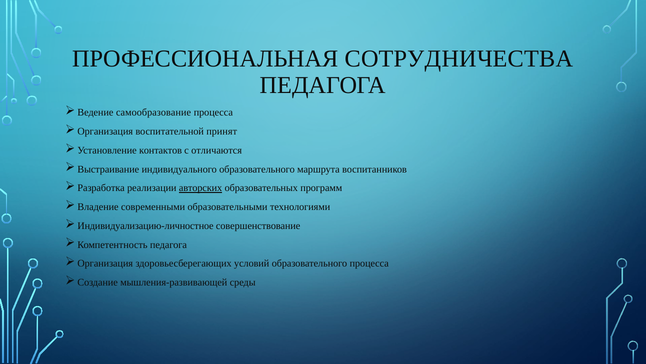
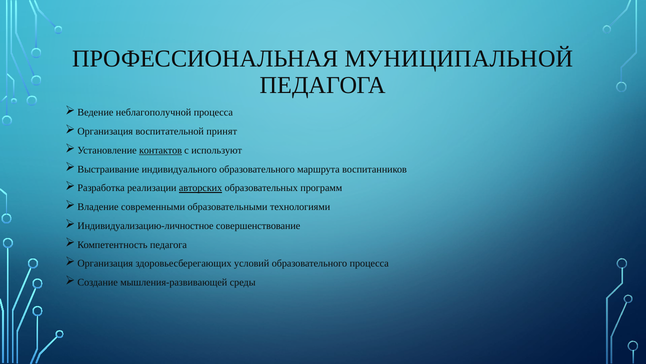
СОТРУДНИЧЕСТВА: СОТРУДНИЧЕСТВА -> МУНИЦИПАЛЬНОЙ (459, 59)
самообразование: самообразование -> неблагополучной (154, 112)
контактов underline: none -> present (161, 150)
отличаются: отличаются -> используют (217, 150)
